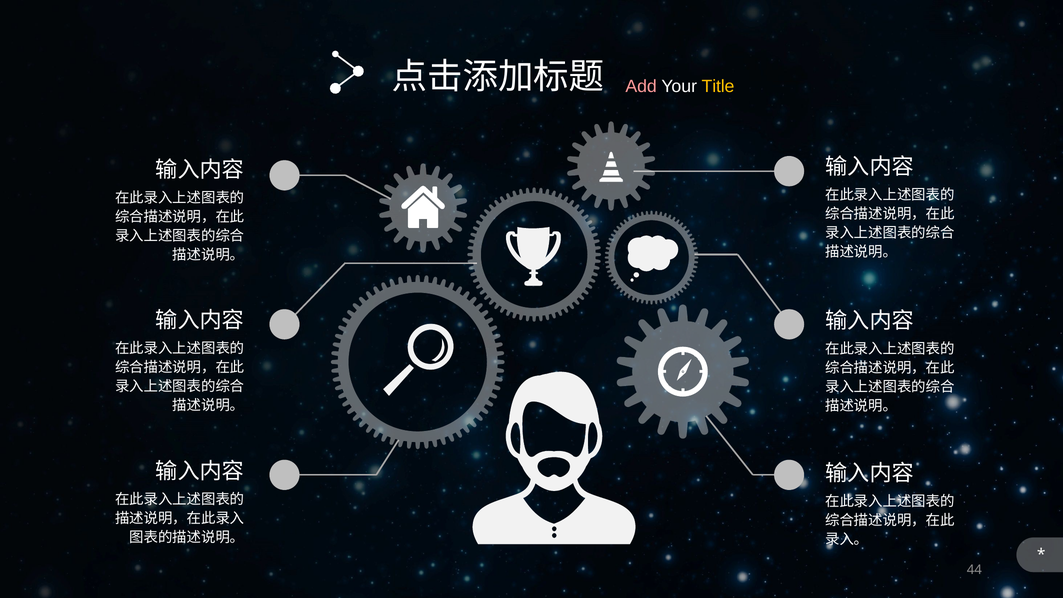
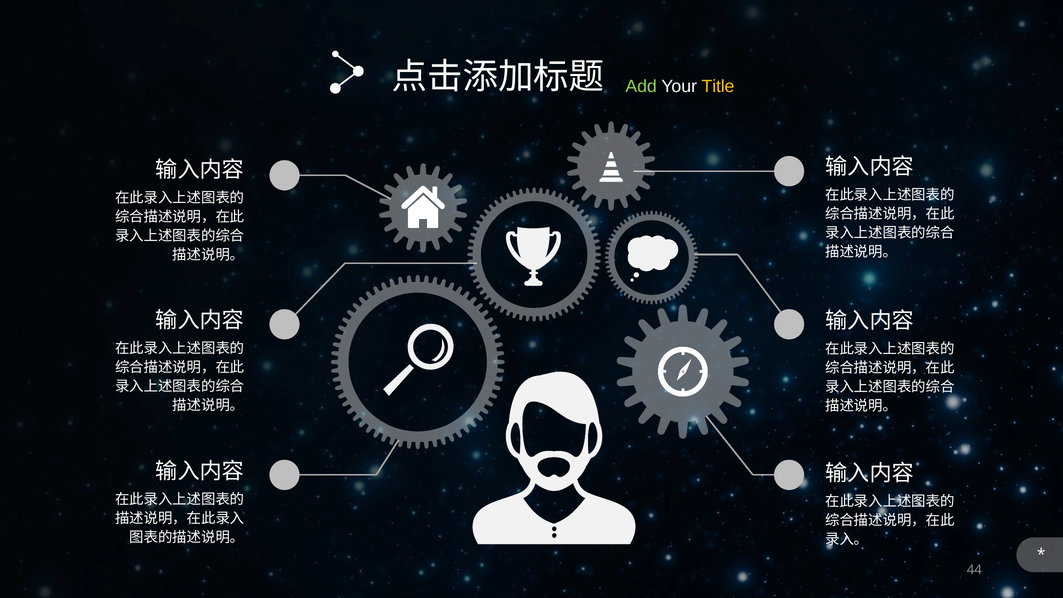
Add colour: pink -> light green (641, 86)
